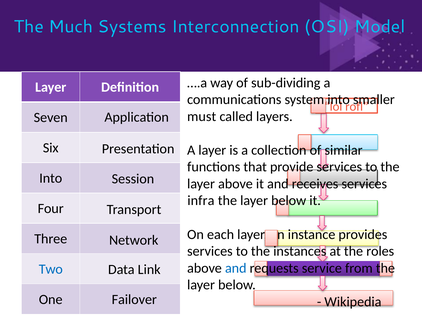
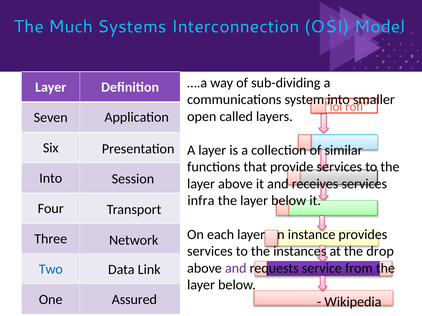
must: must -> open (202, 117)
roles: roles -> drop (380, 252)
and colour: blue -> purple (236, 269)
Failover: Failover -> Assured (134, 300)
